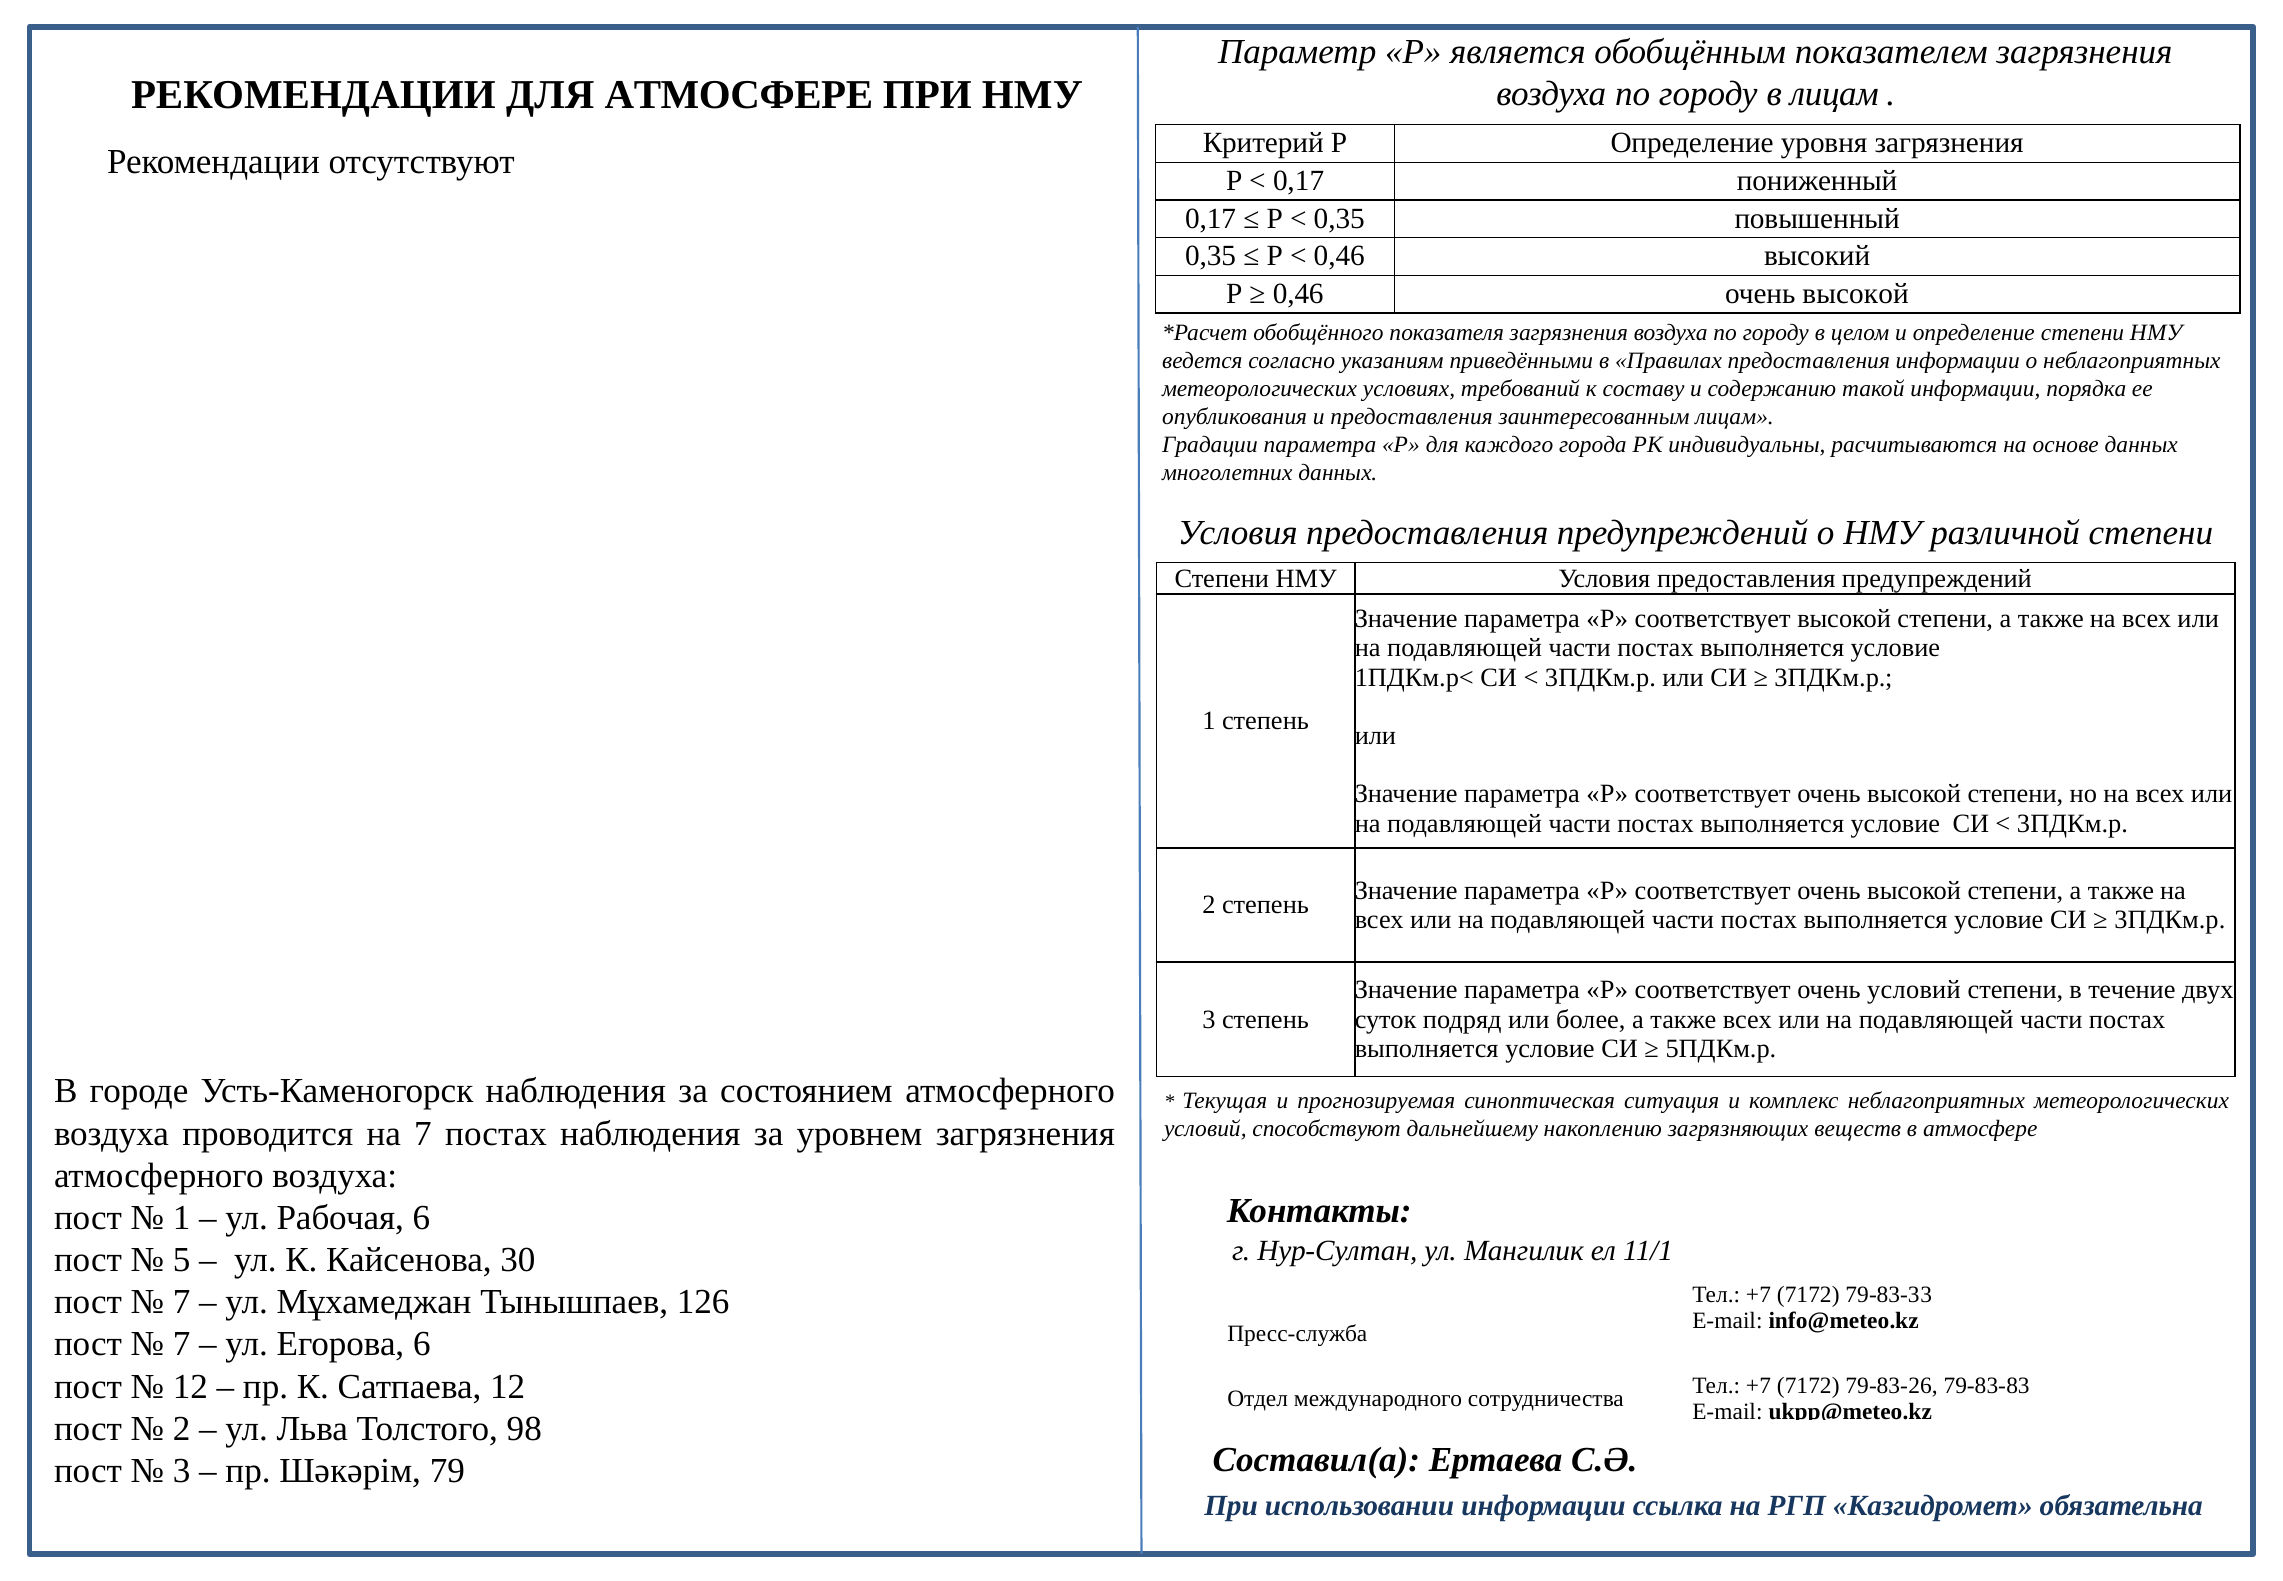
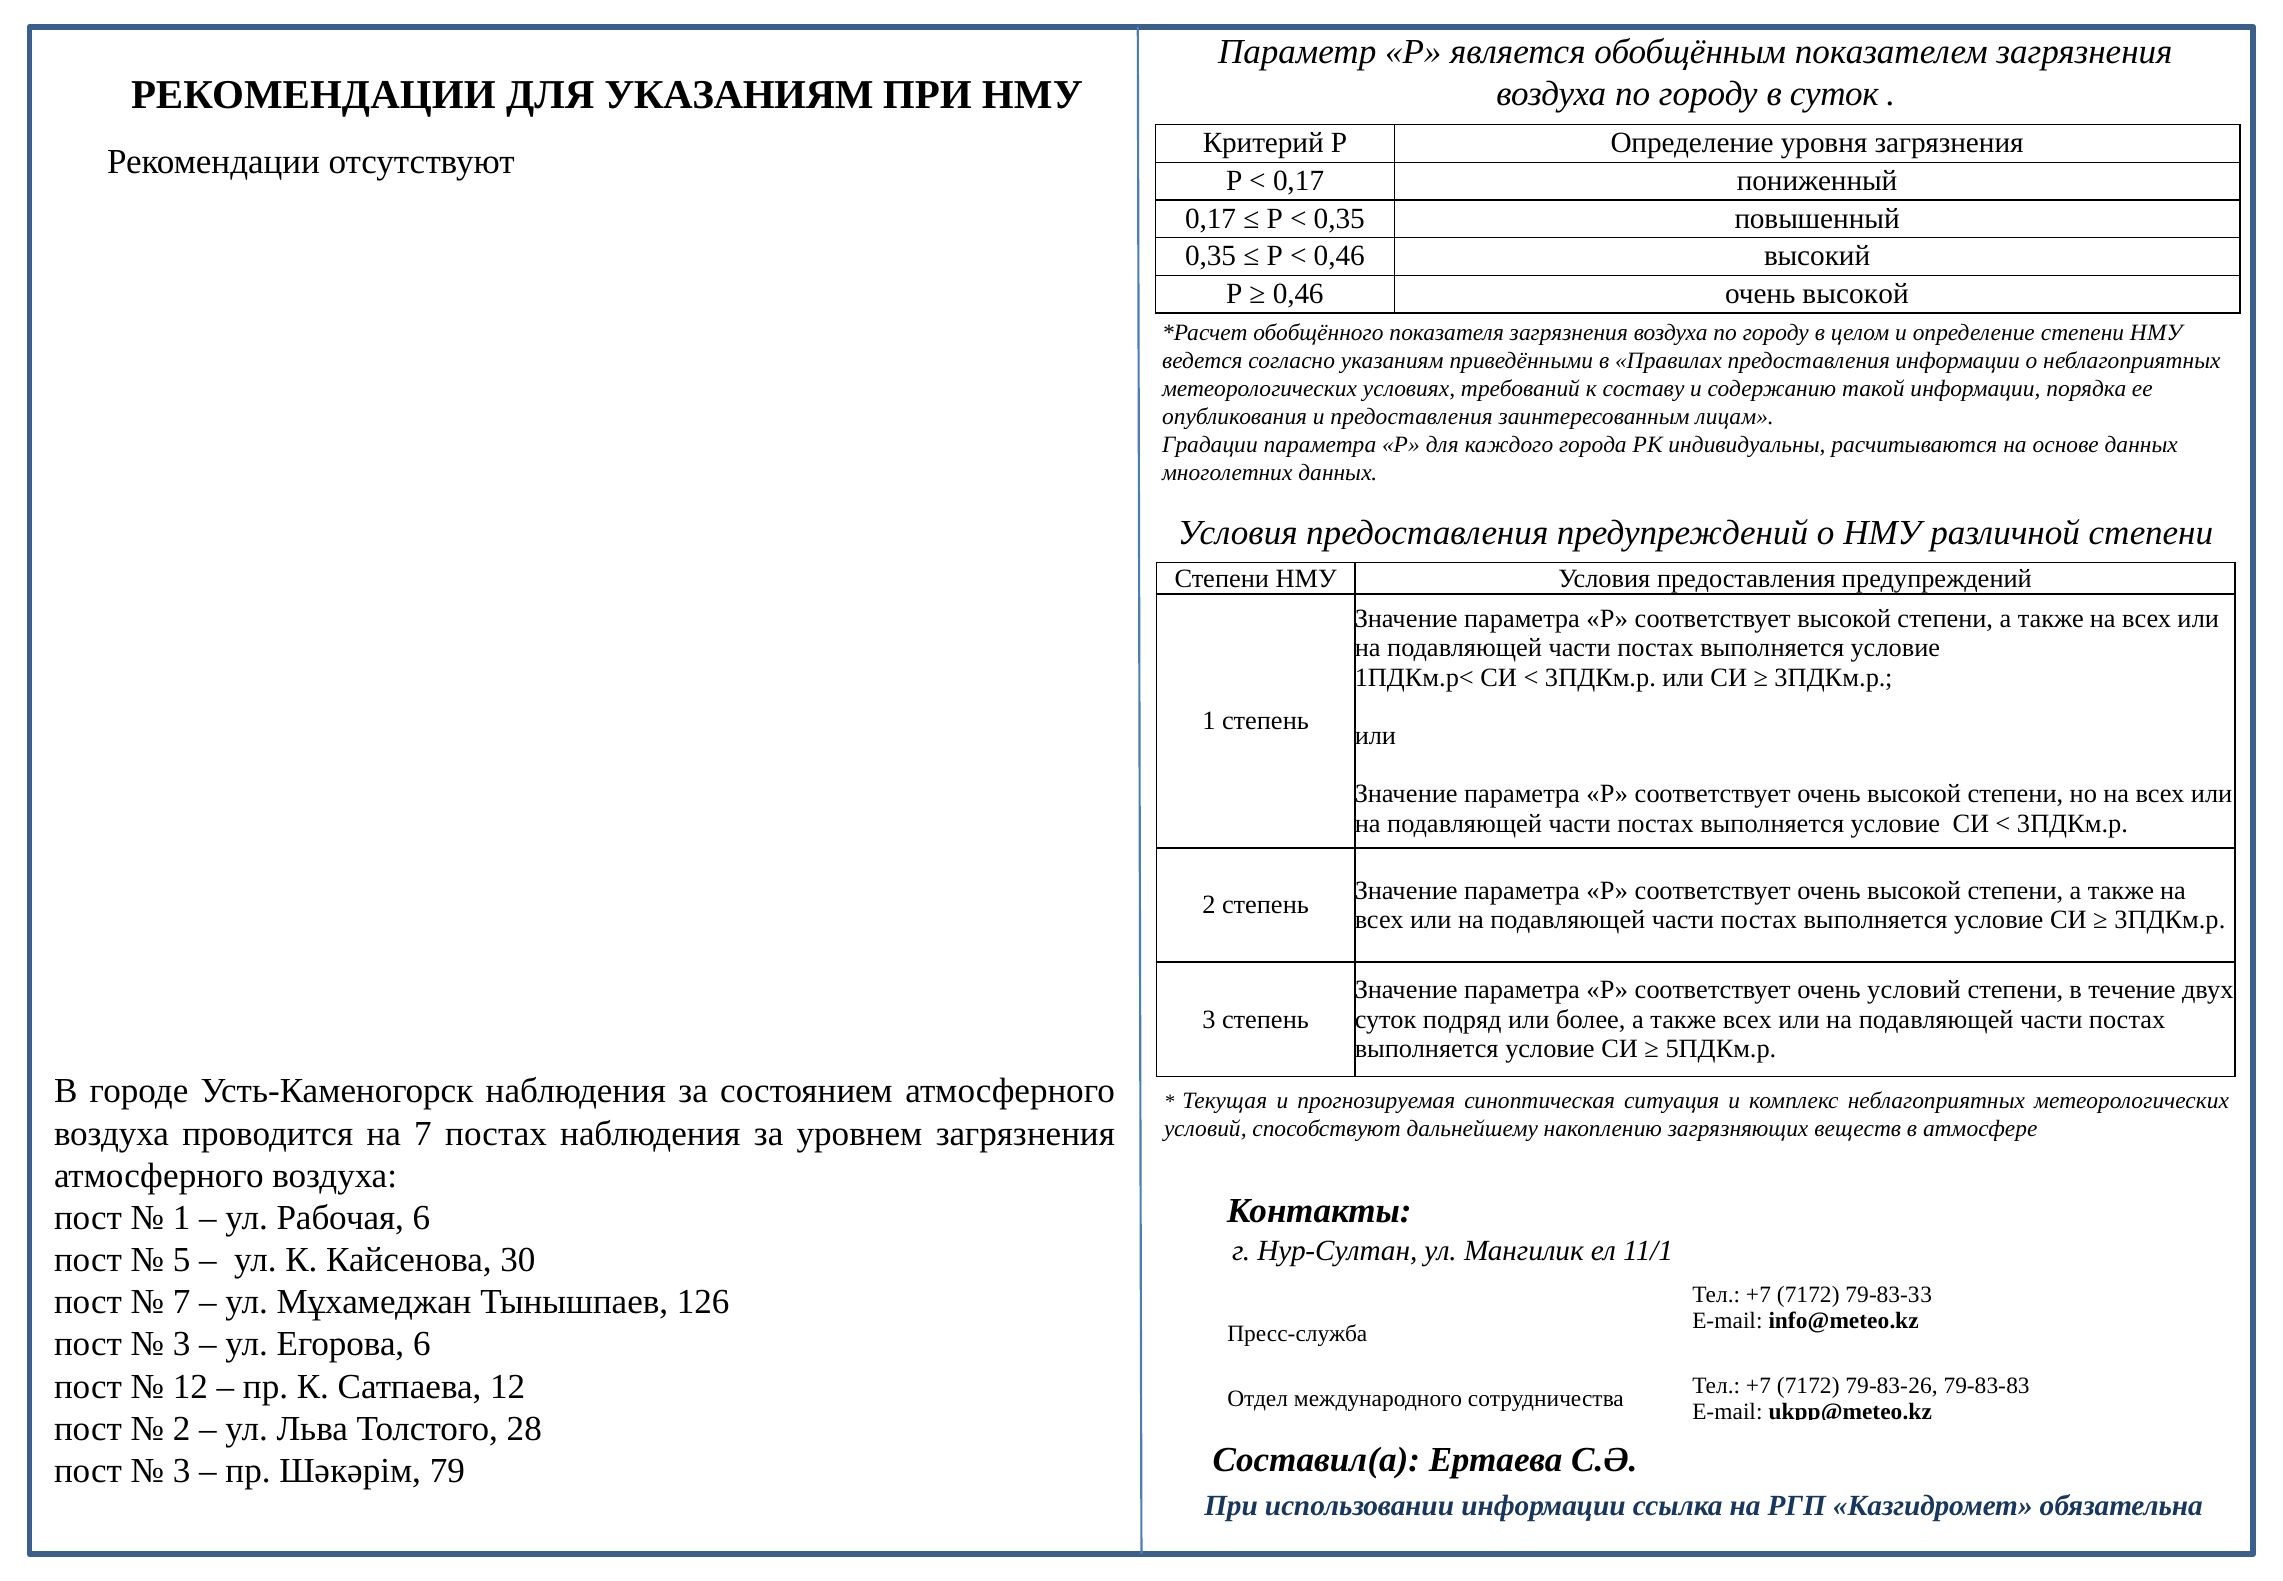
ДЛЯ АТМОСФЕРЕ: АТМОСФЕРЕ -> УКАЗАНИЯМ (739, 95)
в лицам: лицам -> суток (1834, 94)
7: 7 -> 3 (182, 1344)
98: 98 -> 28 (524, 1428)
